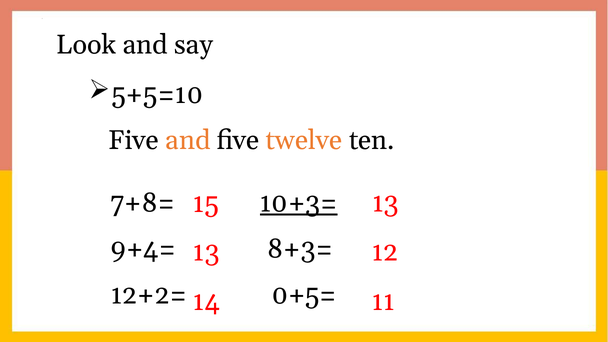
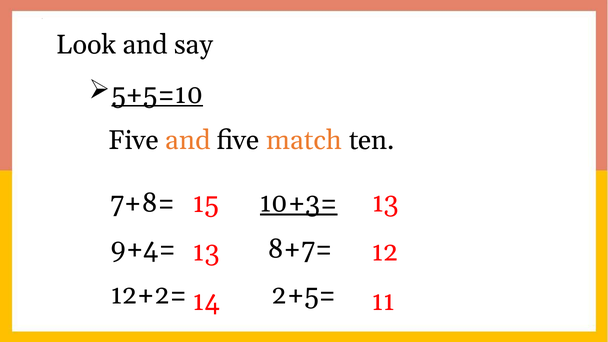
5+5=10 underline: none -> present (157, 94)
twelve: twelve -> match (304, 140)
8+3=: 8+3= -> 8+7= (300, 249)
0+5=: 0+5= -> 2+5= (304, 295)
